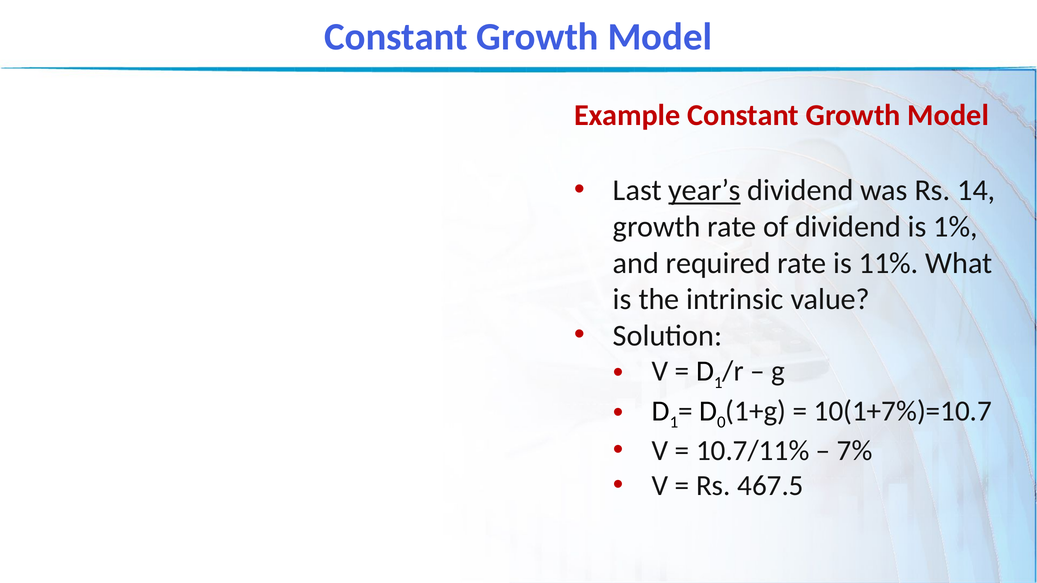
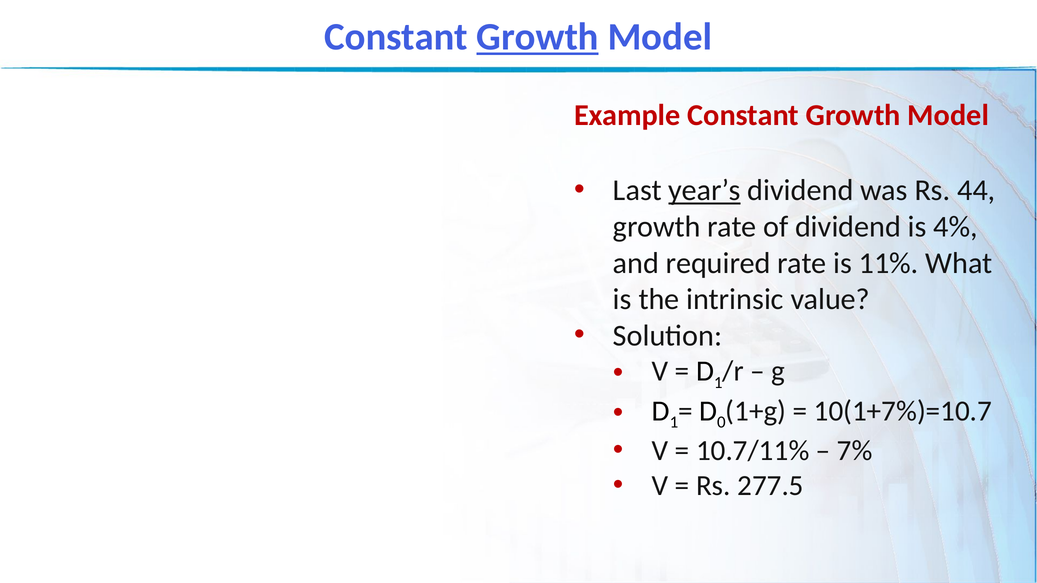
Growth underline: none -> present (538, 37)
14: 14 -> 44 (976, 191)
1%: 1% -> 4% (956, 227)
467.5: 467.5 -> 277.5 (770, 486)
